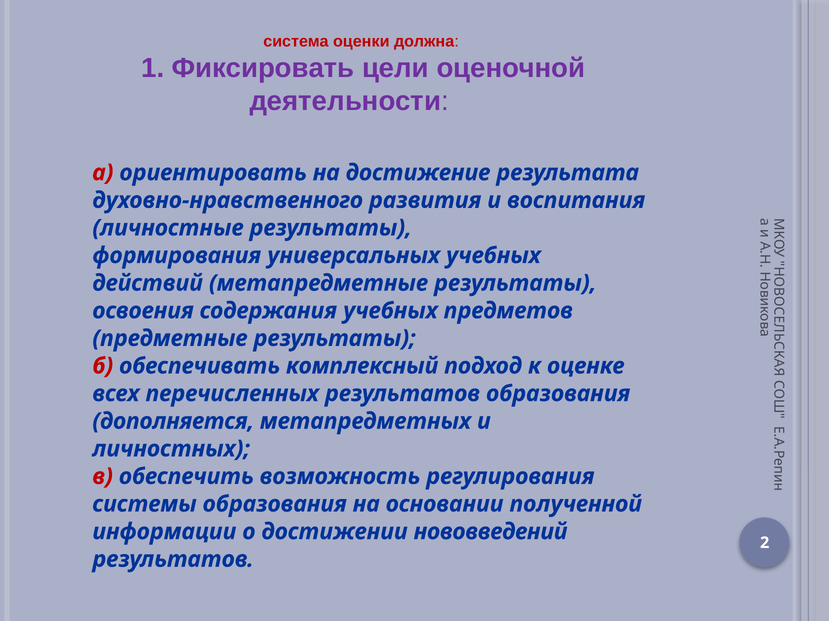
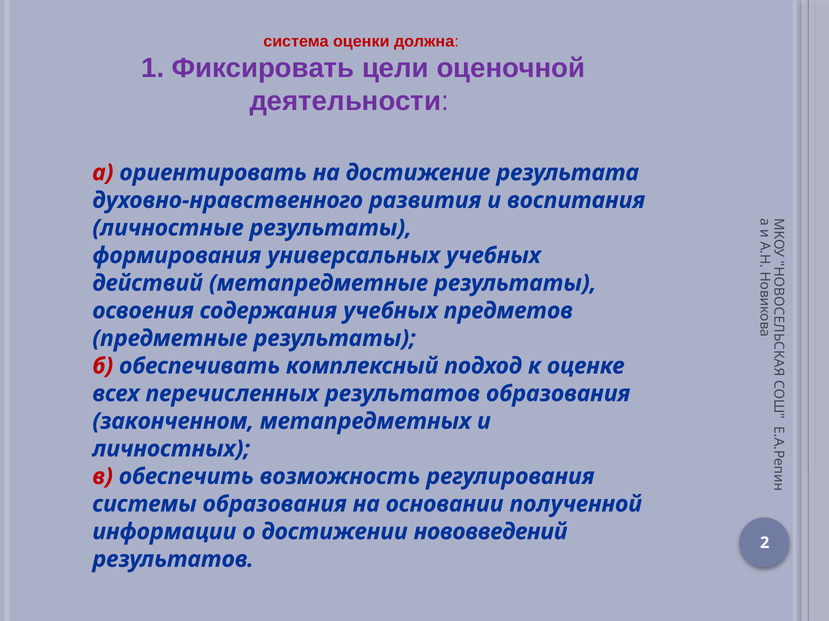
дополняется: дополняется -> законченном (173, 422)
